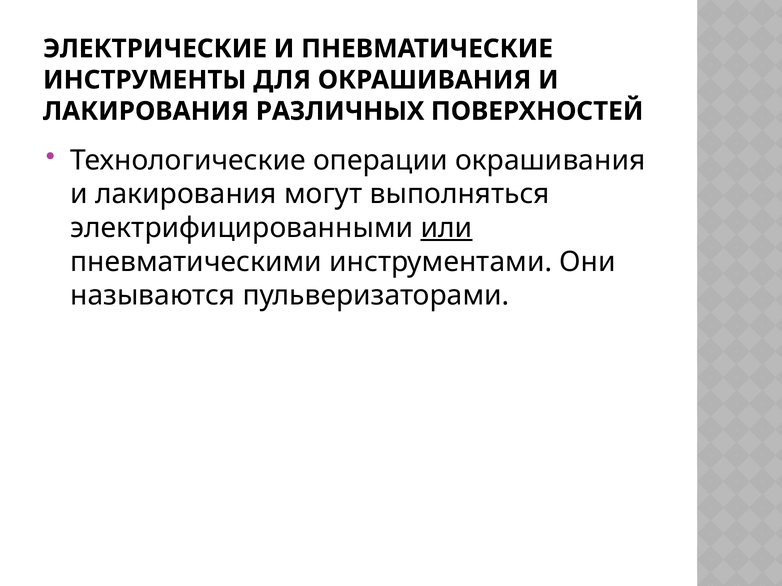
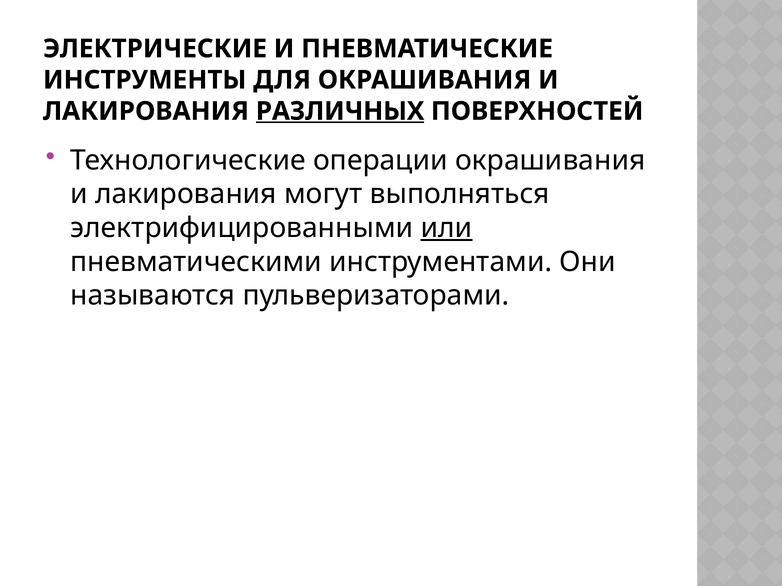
РАЗЛИЧНЫХ underline: none -> present (340, 111)
